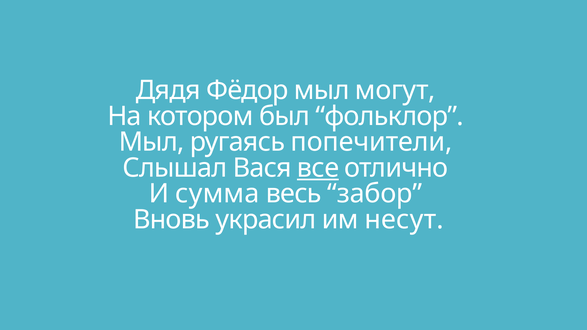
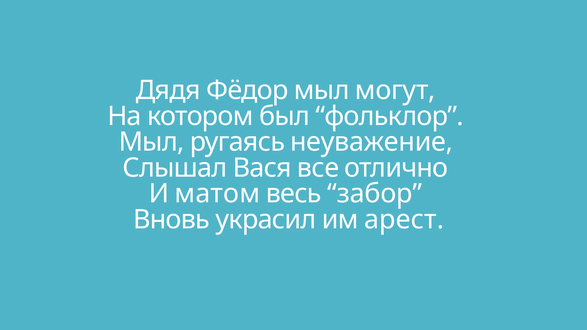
попечители: попечители -> неуважение (371, 142)
все underline: present -> none (318, 168)
сумма: сумма -> матом (217, 194)
несут: несут -> арест (404, 220)
